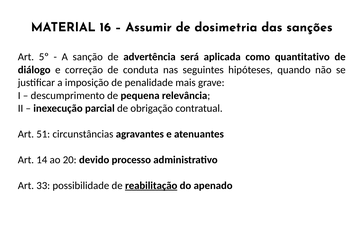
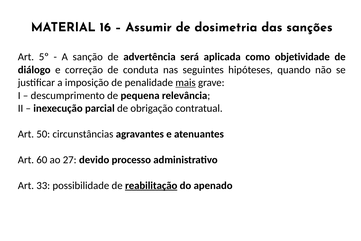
quantitativo: quantitativo -> objetividade (302, 57)
mais underline: none -> present (186, 83)
51: 51 -> 50 (43, 134)
14: 14 -> 60 (42, 160)
20: 20 -> 27 (70, 160)
